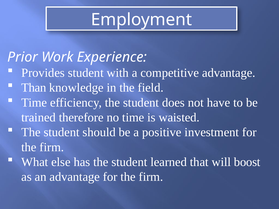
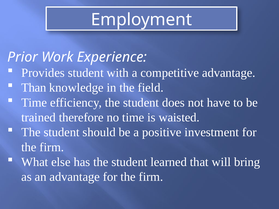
boost: boost -> bring (247, 162)
